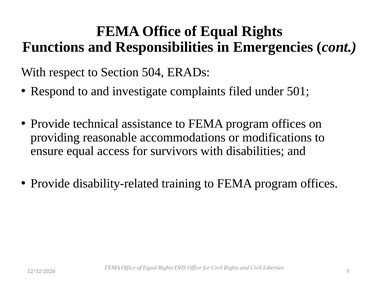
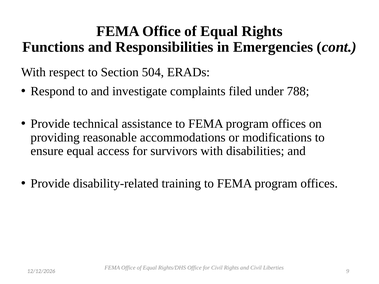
501: 501 -> 788 (298, 91)
